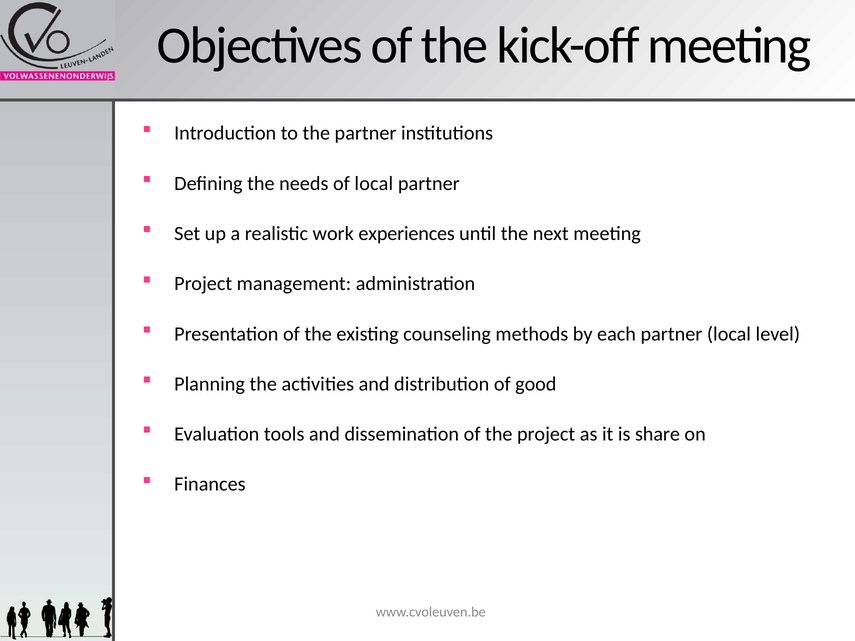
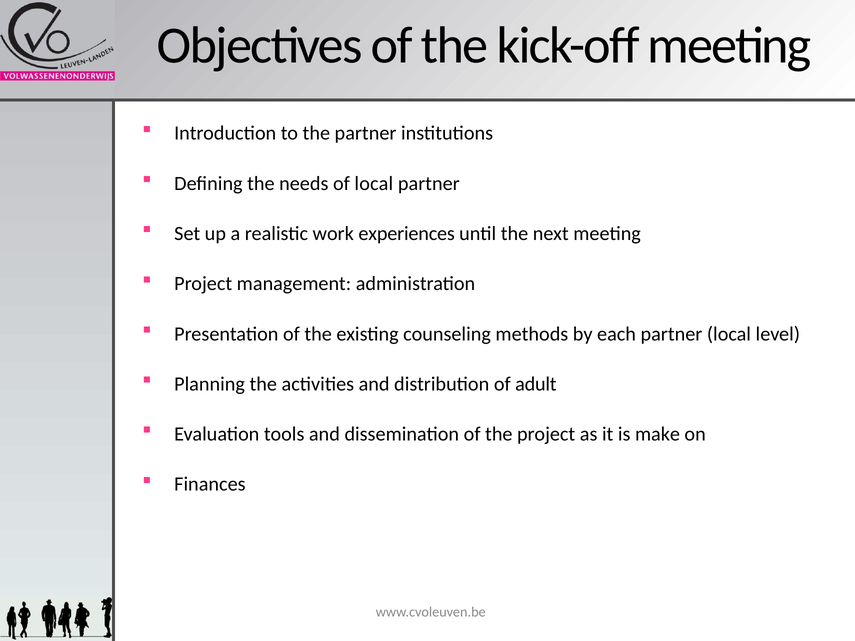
good: good -> adult (536, 384)
share: share -> make (657, 434)
